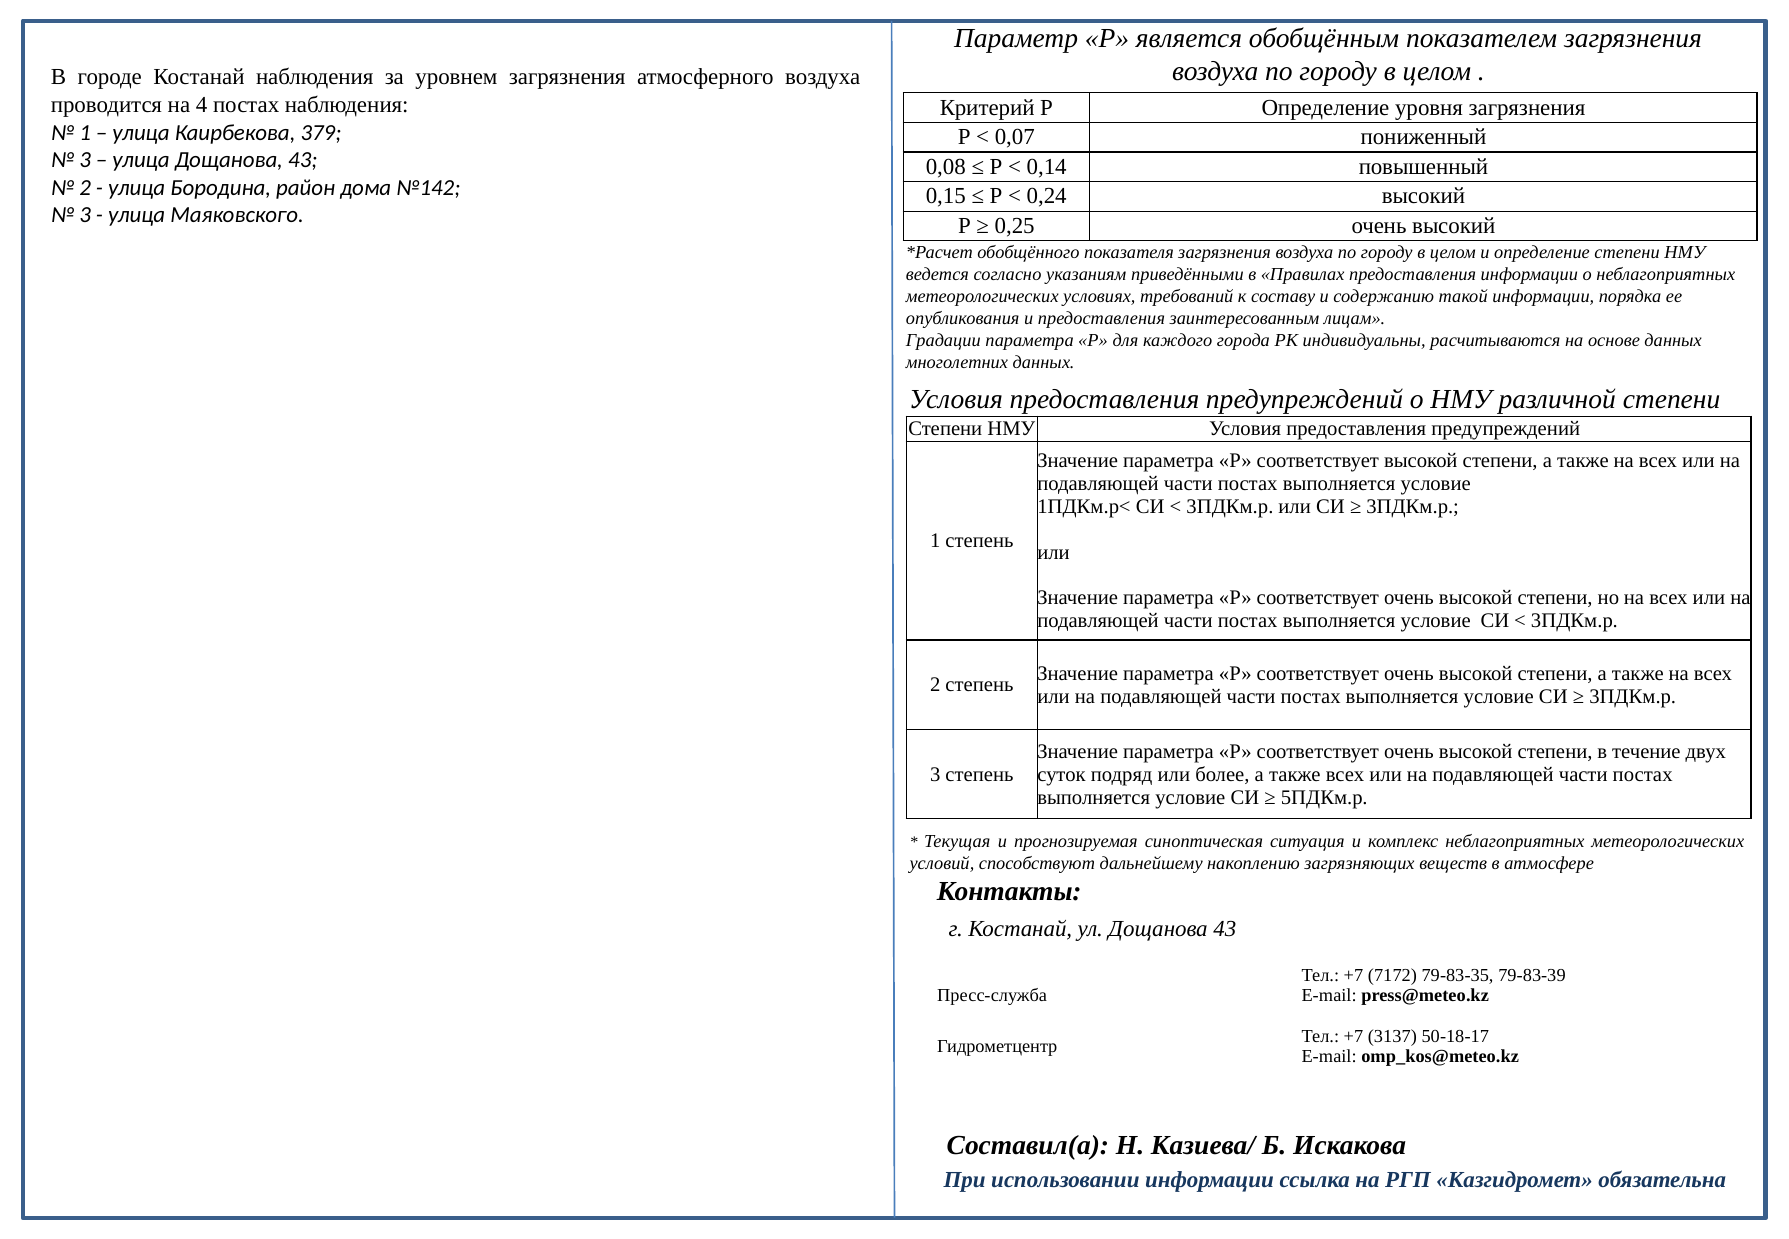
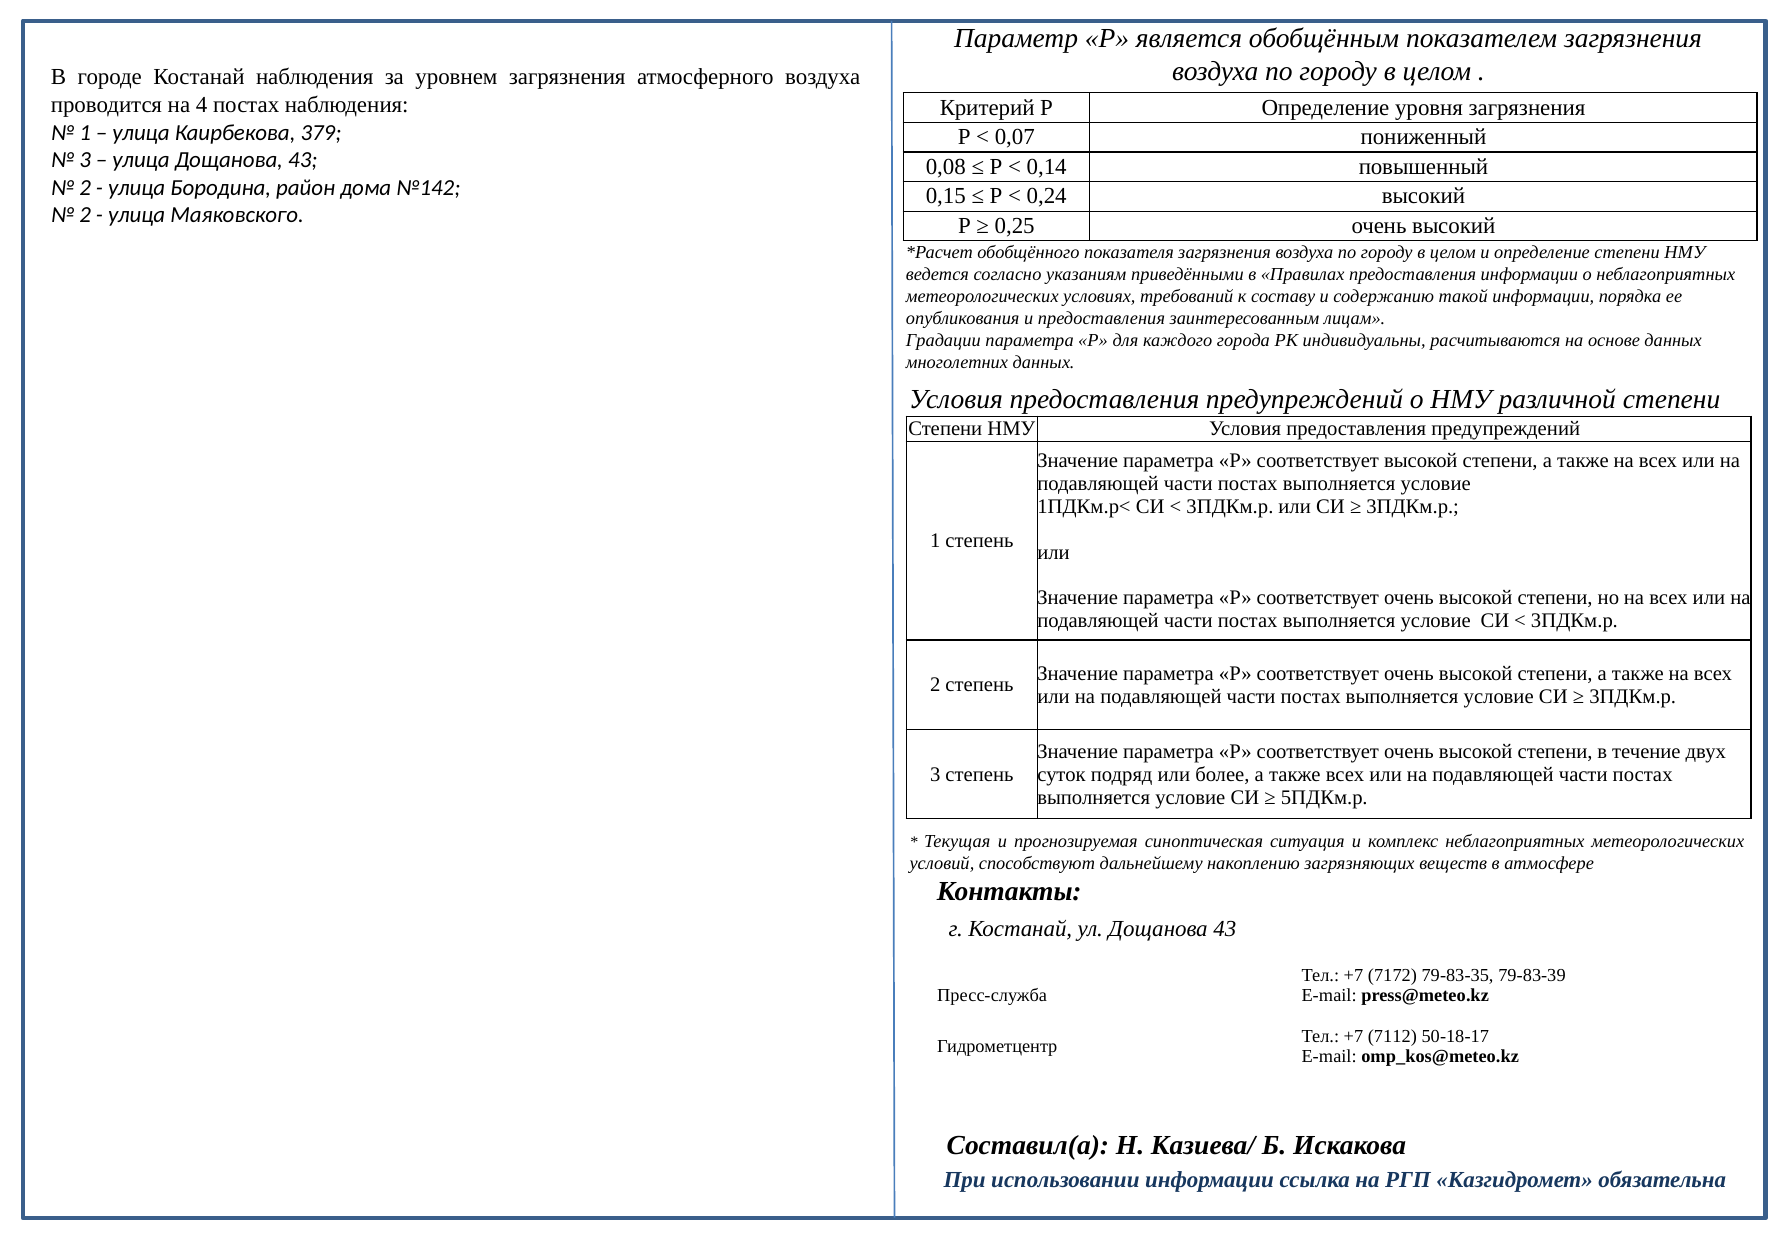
3: 3 -> 2 (85, 215)
3137: 3137 -> 7112 (1392, 1036)
